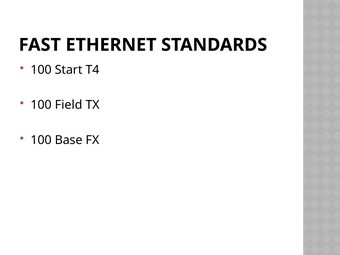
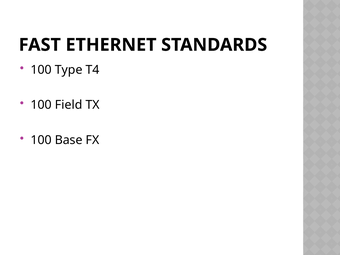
Start: Start -> Type (69, 70)
